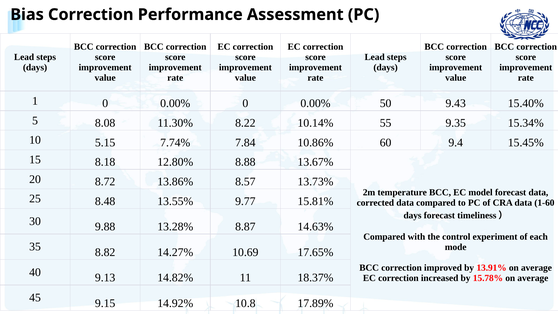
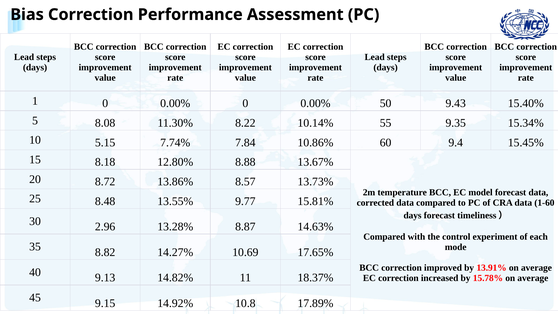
9.88: 9.88 -> 2.96 (105, 227)
